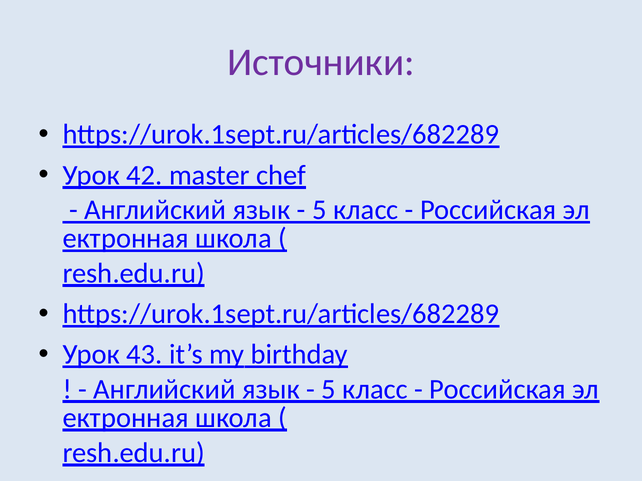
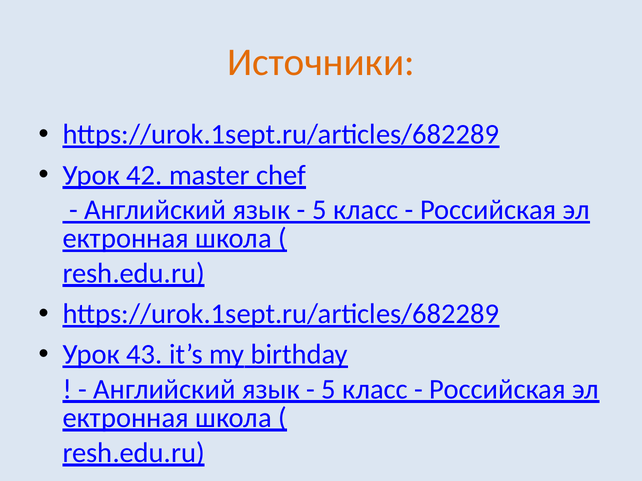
Источники colour: purple -> orange (321, 62)
